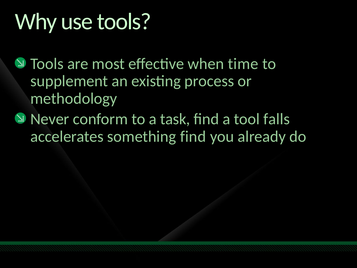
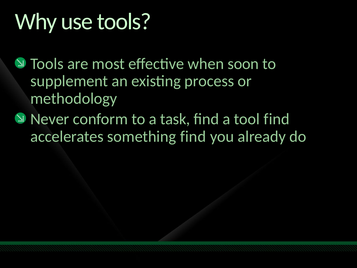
time: time -> soon (243, 64)
tool falls: falls -> find (277, 119)
